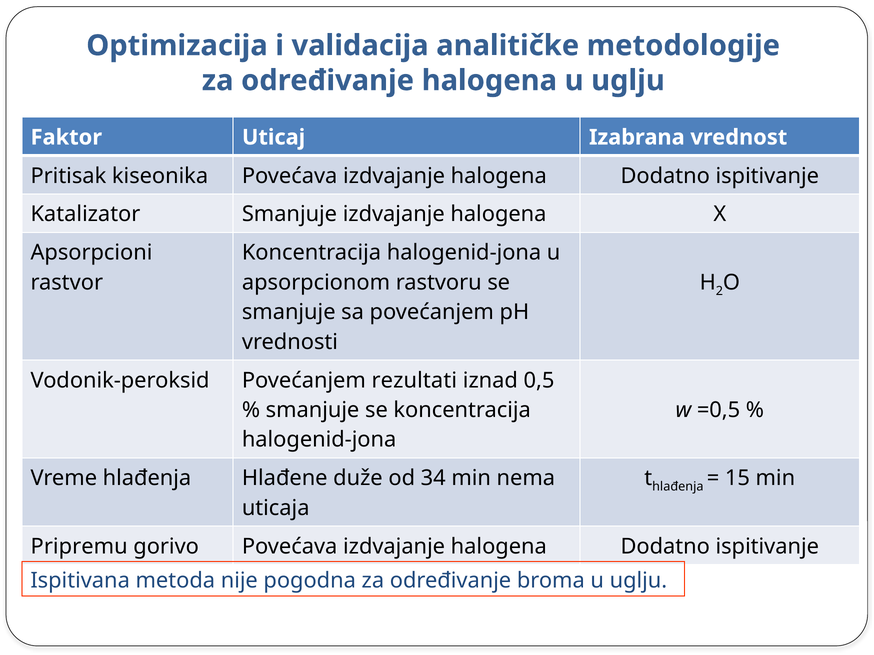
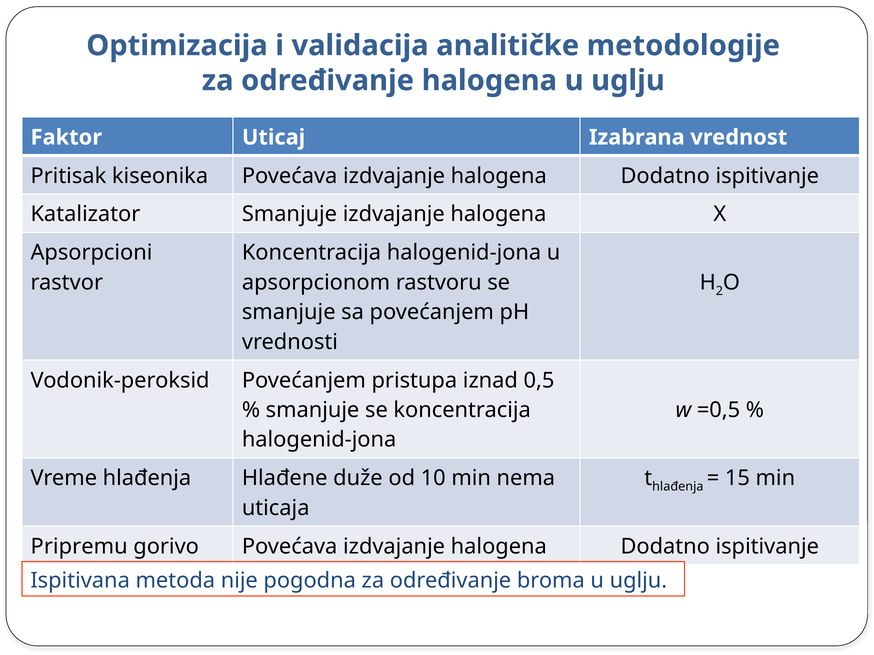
rezultati: rezultati -> pristupa (414, 381)
34: 34 -> 10 (433, 479)
